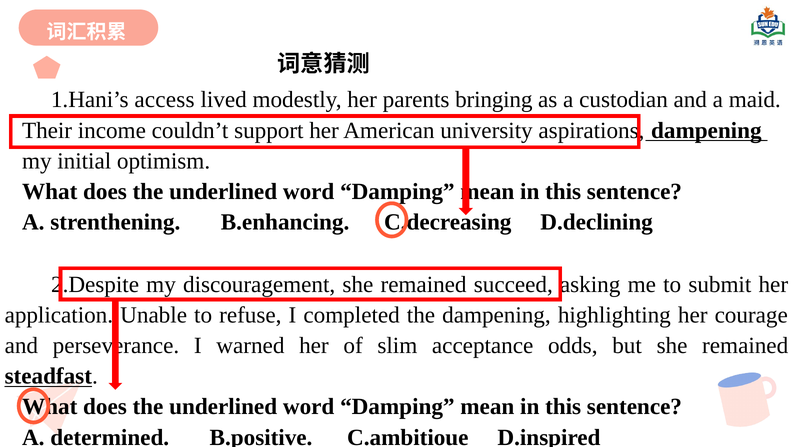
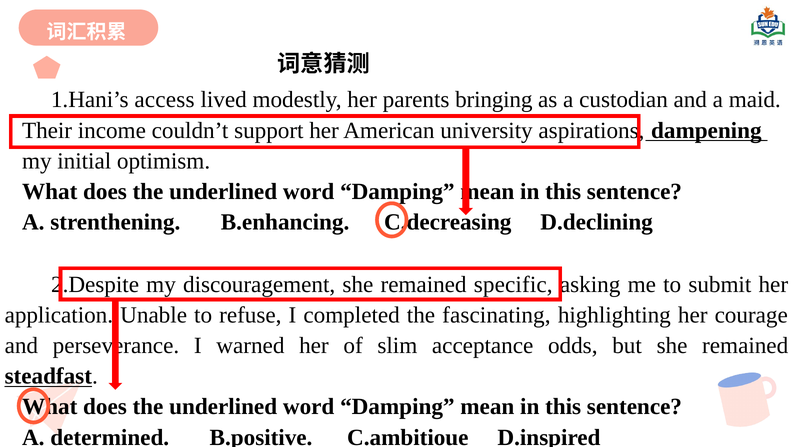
succeed: succeed -> specific (513, 285)
the dampening: dampening -> fascinating (496, 315)
